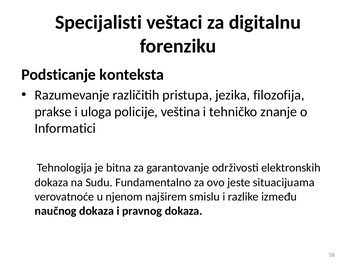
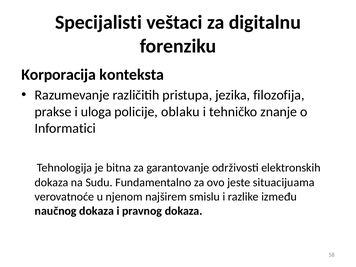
Podsticanje: Podsticanje -> Korporacija (59, 75)
veština: veština -> oblaku (180, 112)
